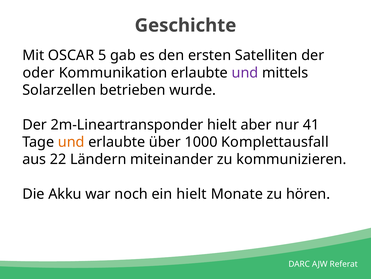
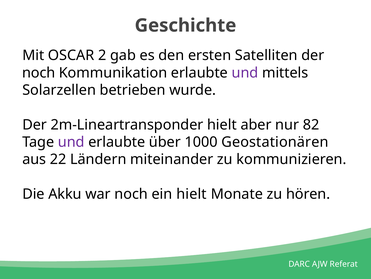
5: 5 -> 2 (102, 55)
oder: oder -> noch (39, 73)
41: 41 -> 82 (311, 124)
und colour: orange -> purple (71, 142)
Komplettausfall: Komplettausfall -> Geostationären (275, 142)
